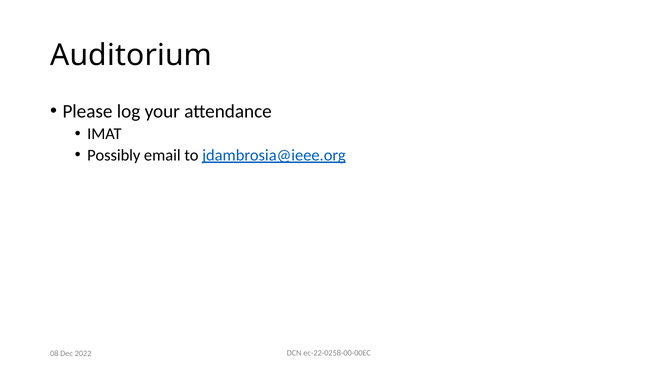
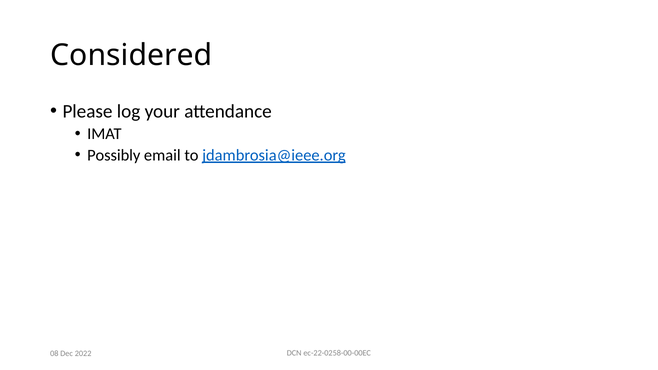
Auditorium: Auditorium -> Considered (131, 55)
